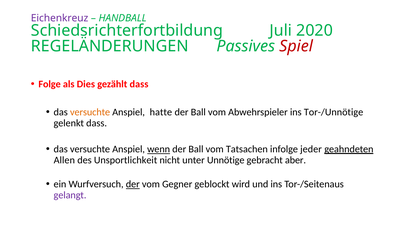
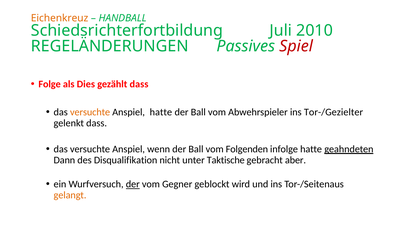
Eichenkreuz colour: purple -> orange (60, 18)
2020: 2020 -> 2010 (315, 31)
Tor-/Unnötige: Tor-/Unnötige -> Tor-/Gezielter (334, 112)
wenn underline: present -> none (159, 149)
Tatsachen: Tatsachen -> Folgenden (247, 149)
infolge jeder: jeder -> hatte (311, 149)
Allen: Allen -> Dann (64, 160)
Unsportlichkeit: Unsportlichkeit -> Disqualifikation (126, 160)
Unnötige: Unnötige -> Taktische (226, 160)
gelangt colour: purple -> orange (70, 195)
